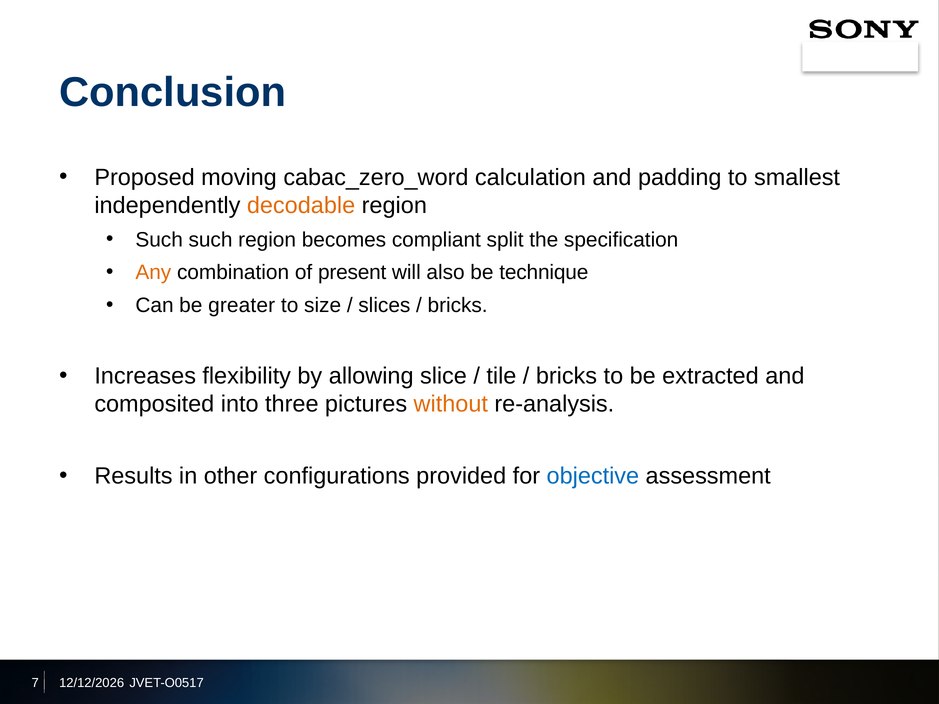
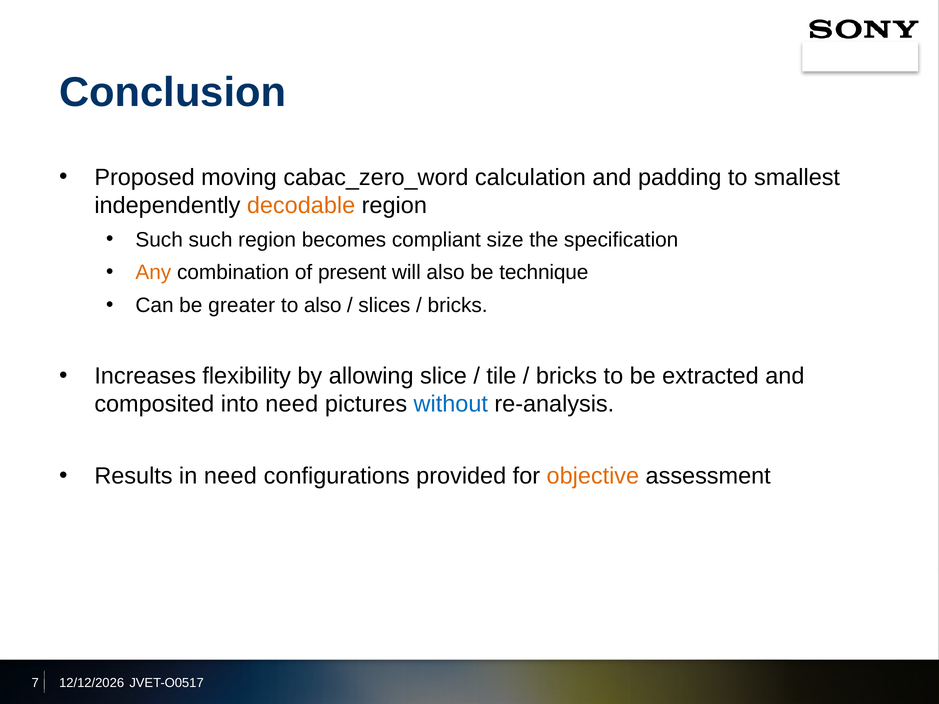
split: split -> size (505, 240)
to size: size -> also (323, 306)
into three: three -> need (292, 404)
without colour: orange -> blue (451, 404)
in other: other -> need (230, 476)
objective colour: blue -> orange (593, 476)
